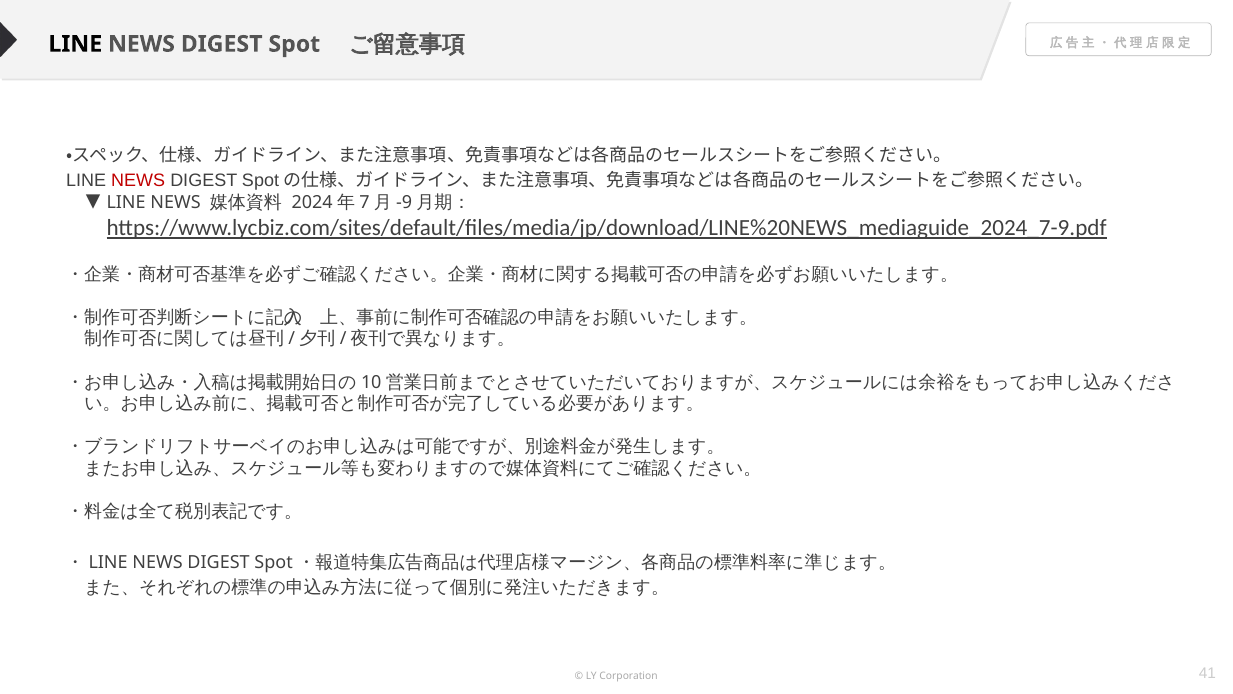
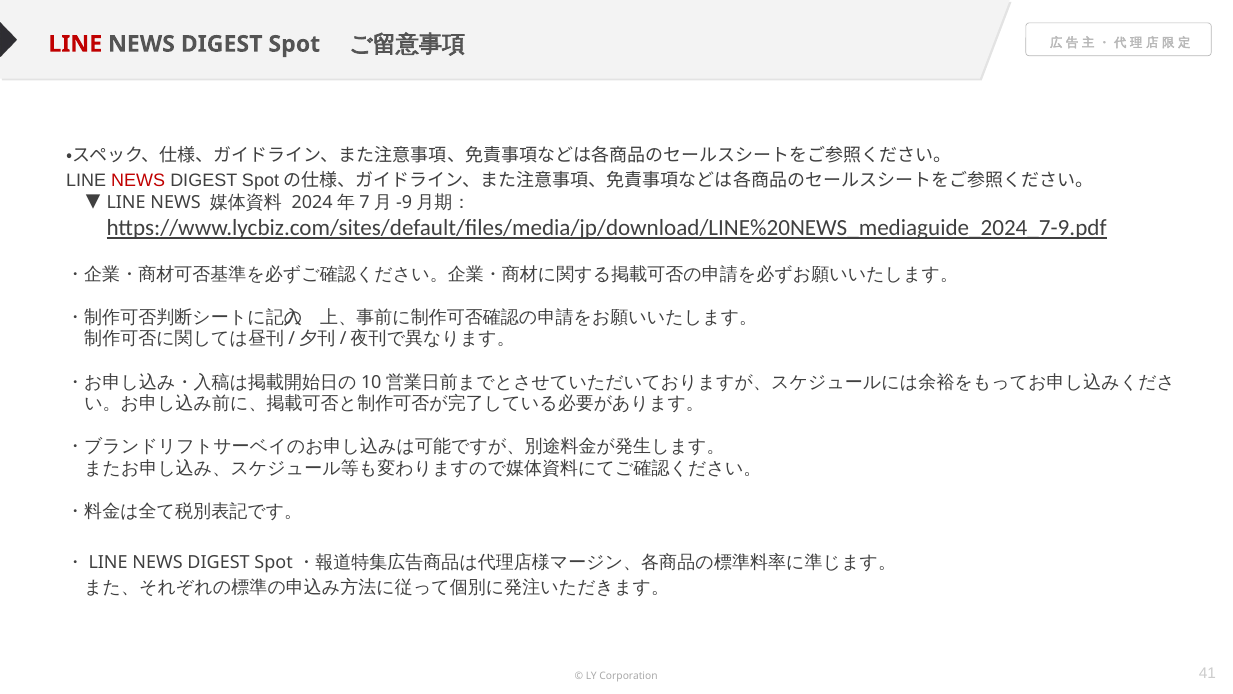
LINE colour: black -> red (75, 44)
